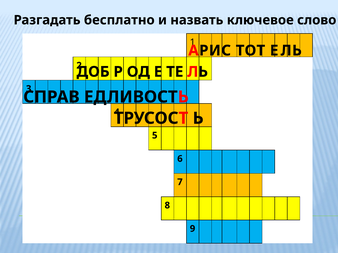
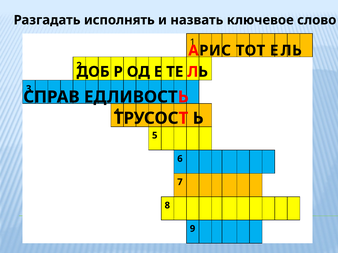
бесплатно: бесплатно -> исполнять (119, 20)
